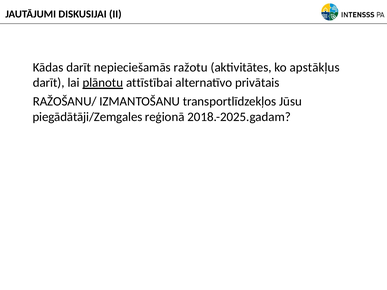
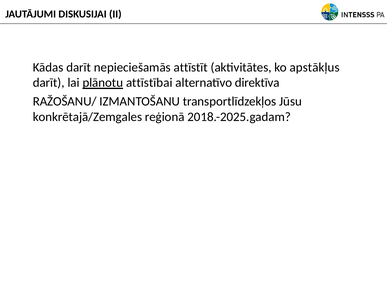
ražotu: ražotu -> attīstīt (191, 67)
privātais: privātais -> direktīva (257, 83)
piegādātāji/Zemgales: piegādātāji/Zemgales -> konkrētajā/Zemgales (87, 117)
